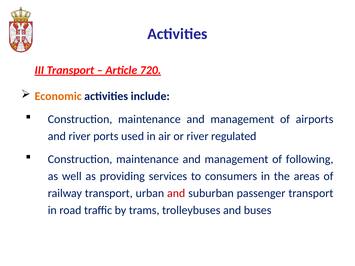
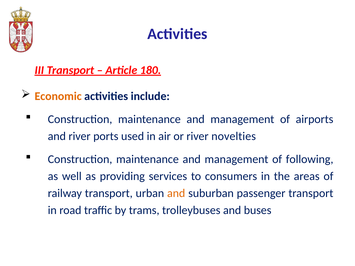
720: 720 -> 180 (150, 70)
regulated: regulated -> novelties (234, 136)
and colour: red -> orange (176, 193)
